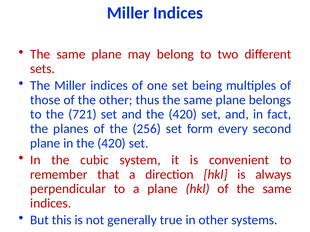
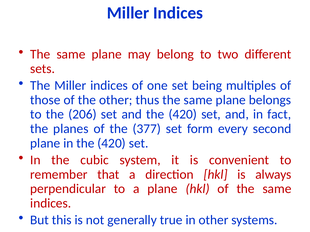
721: 721 -> 206 (82, 115)
256: 256 -> 377 (147, 129)
